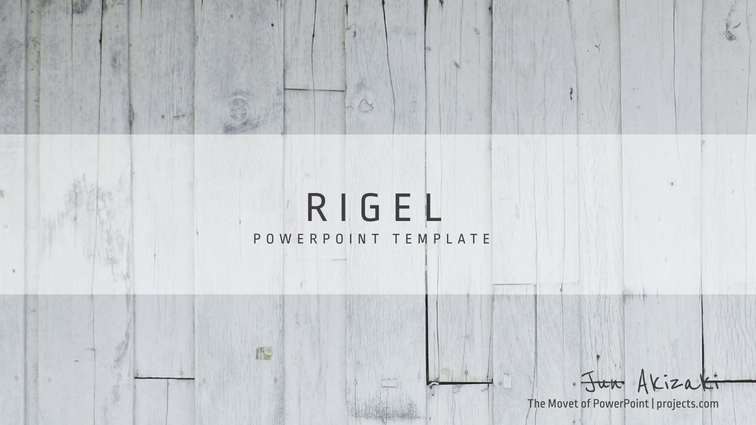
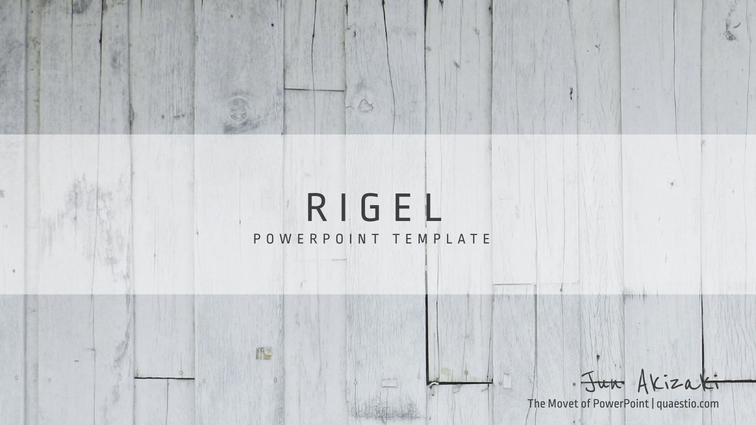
projects.com: projects.com -> quaestio.com (688, 404)
